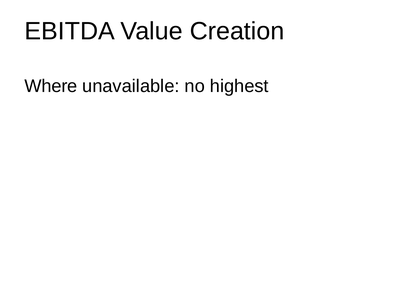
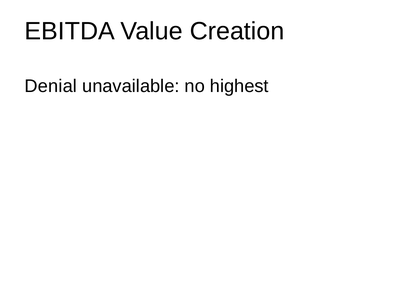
Where: Where -> Denial (51, 86)
